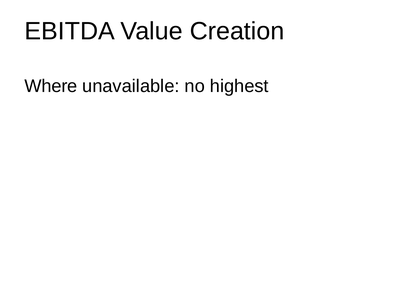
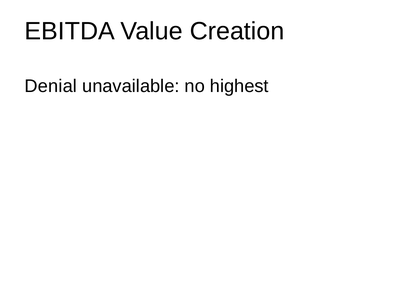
Where: Where -> Denial (51, 86)
